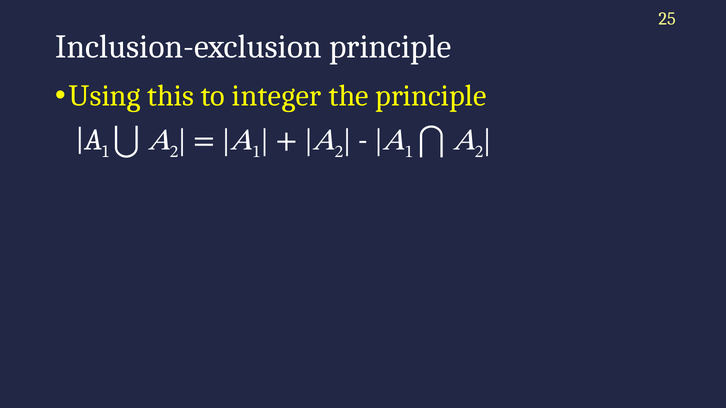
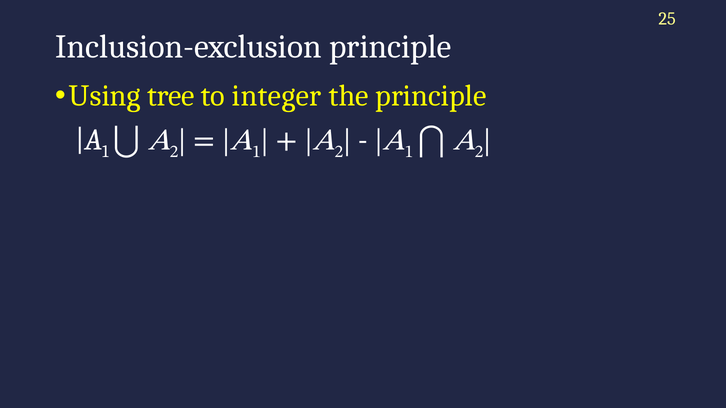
this: this -> tree (171, 96)
